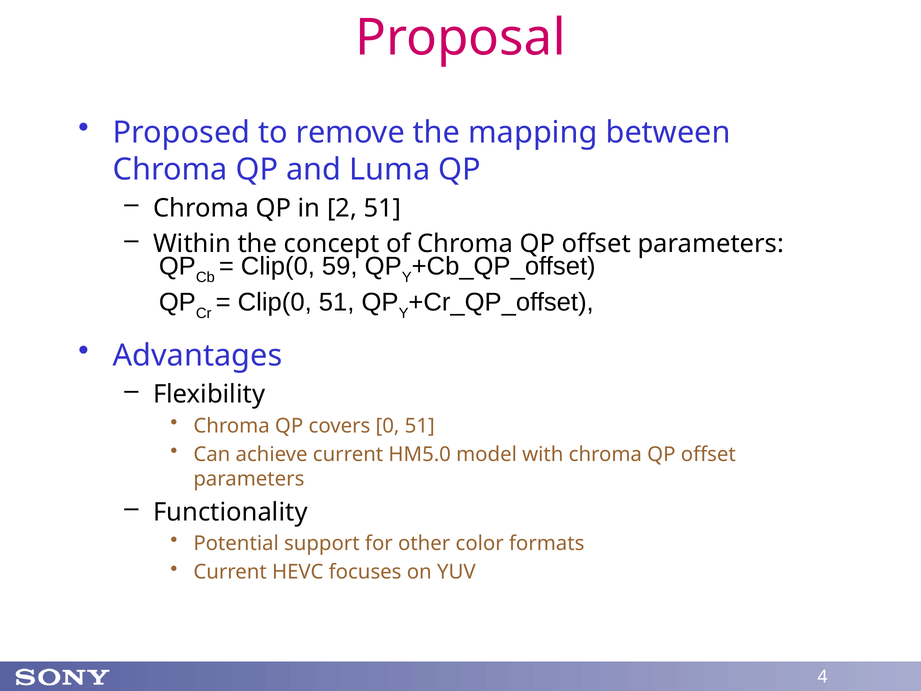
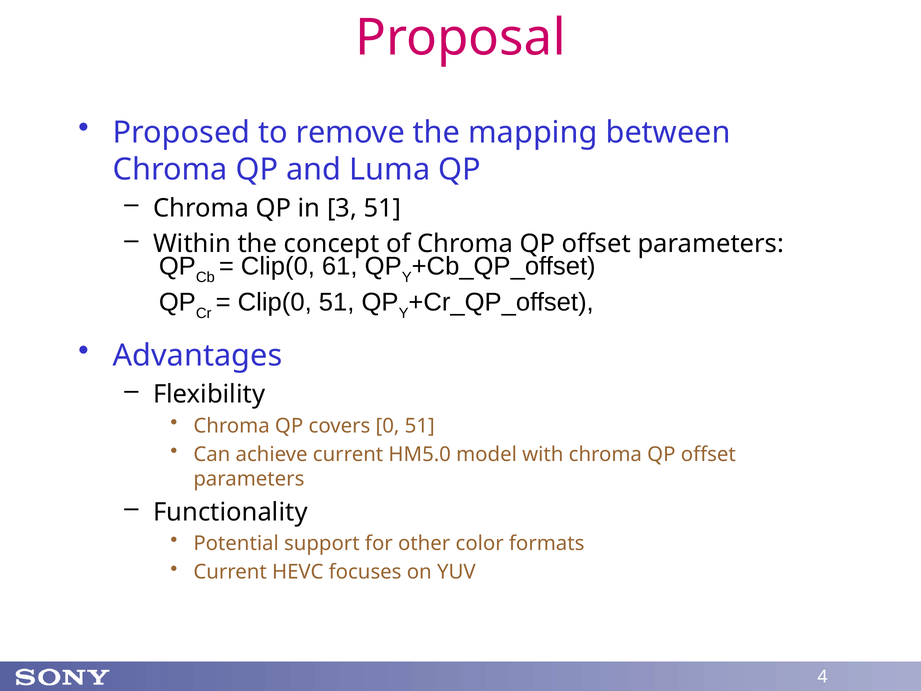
2: 2 -> 3 (342, 208)
59: 59 -> 61 (340, 266)
